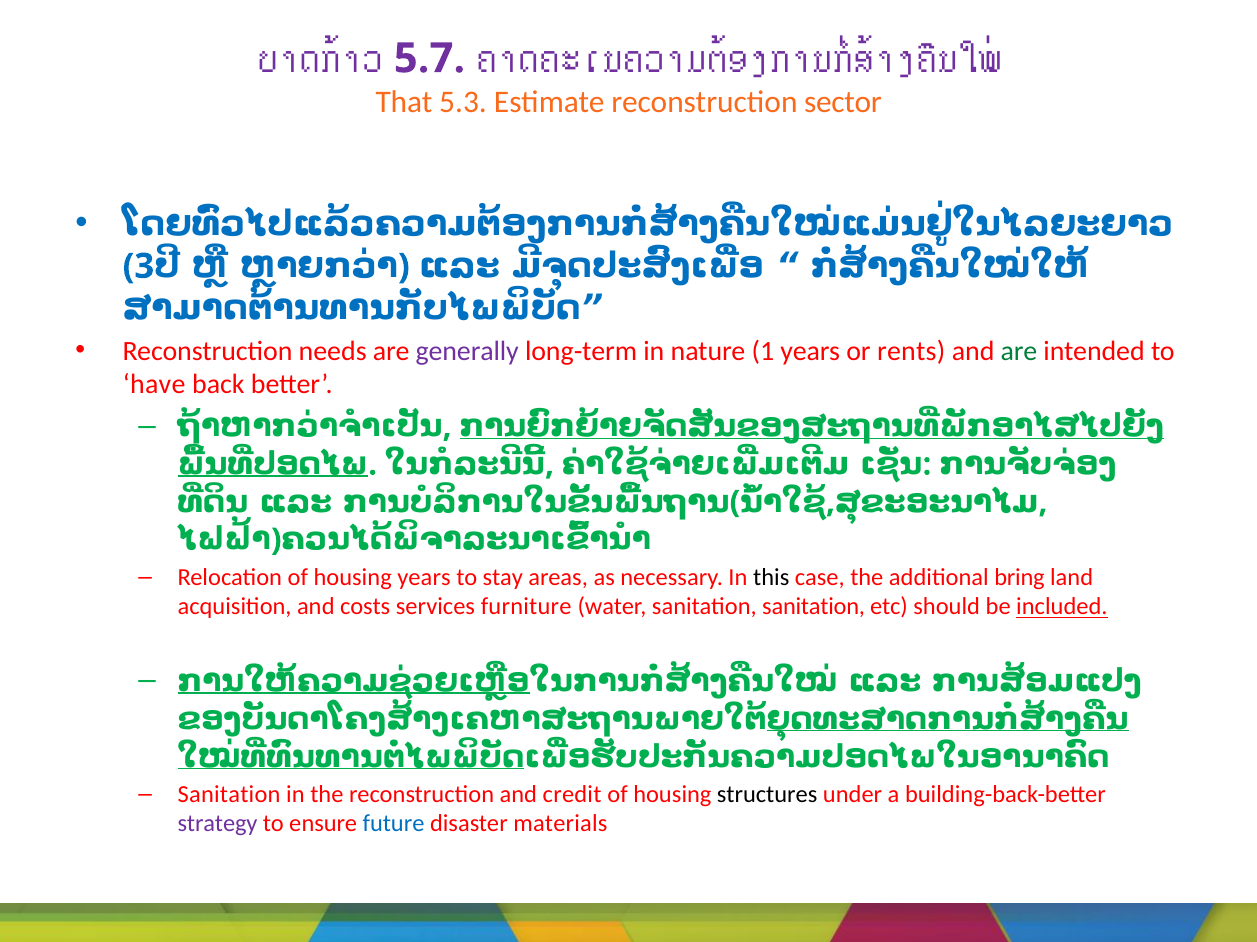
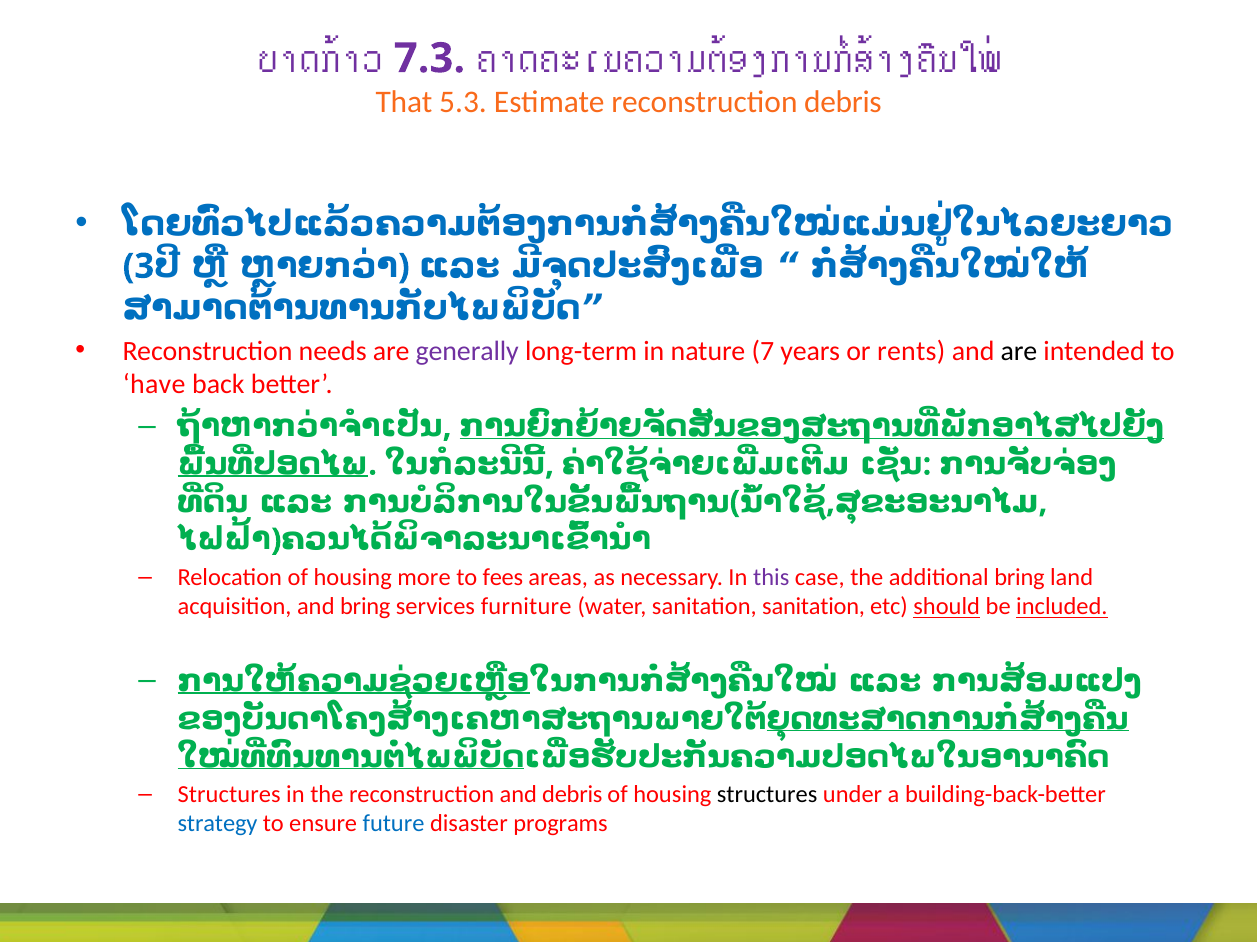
5.7: 5.7 -> 7.3 (429, 58)
reconstruction sector: sector -> debris (843, 102)
1: 1 -> 7 (763, 351)
are colour: green -> black (1019, 351)
housing years: years -> more (424, 578)
stay: stay -> fees (503, 578)
this colour: black -> purple (771, 578)
and costs: costs -> bring (365, 607)
should underline: none -> present (947, 607)
Sanitation: Sanitation -> Structures (229, 795)
and credit: credit -> debris (572, 795)
strategy colour: purple -> blue (218, 825)
materials: materials -> programs (561, 825)
